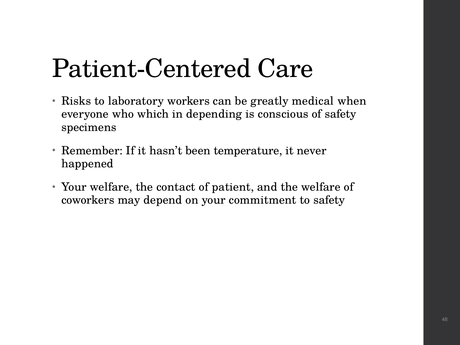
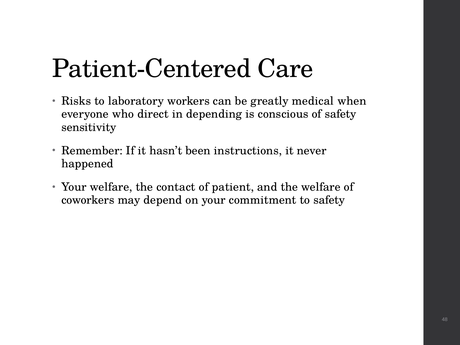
which: which -> direct (153, 114)
specimens: specimens -> sensitivity (89, 127)
temperature: temperature -> instructions (248, 151)
